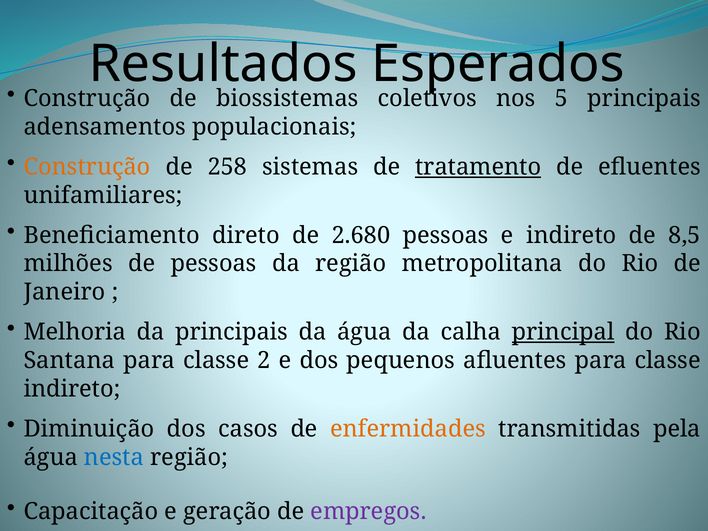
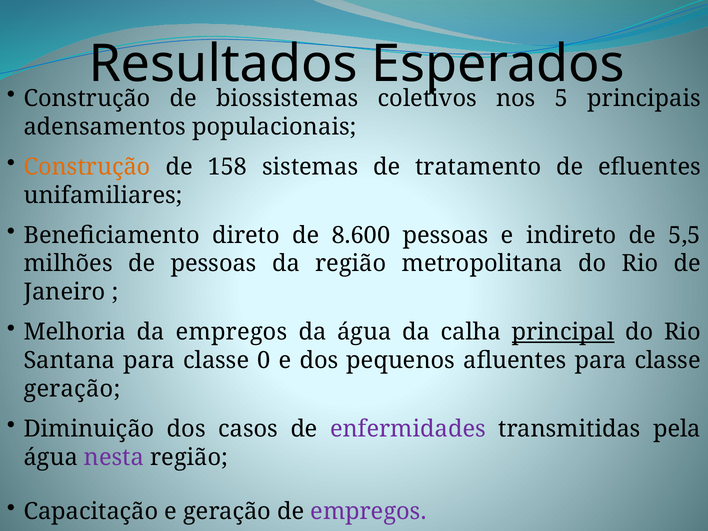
258: 258 -> 158 (227, 167)
tratamento underline: present -> none (478, 167)
2.680: 2.680 -> 8.600 (361, 235)
8,5: 8,5 -> 5,5 (685, 235)
da principais: principais -> empregos (232, 332)
2: 2 -> 0 (264, 360)
indireto: indireto -> geração (72, 389)
enfermidades colour: orange -> purple (408, 429)
nesta colour: blue -> purple (114, 457)
